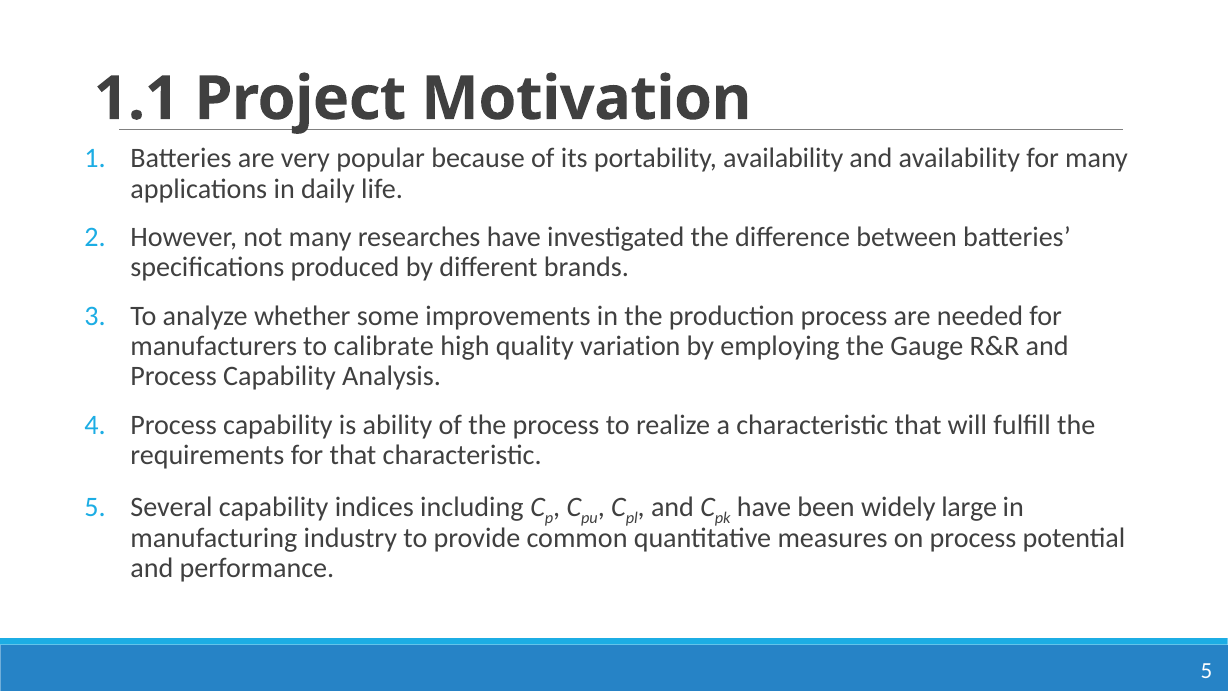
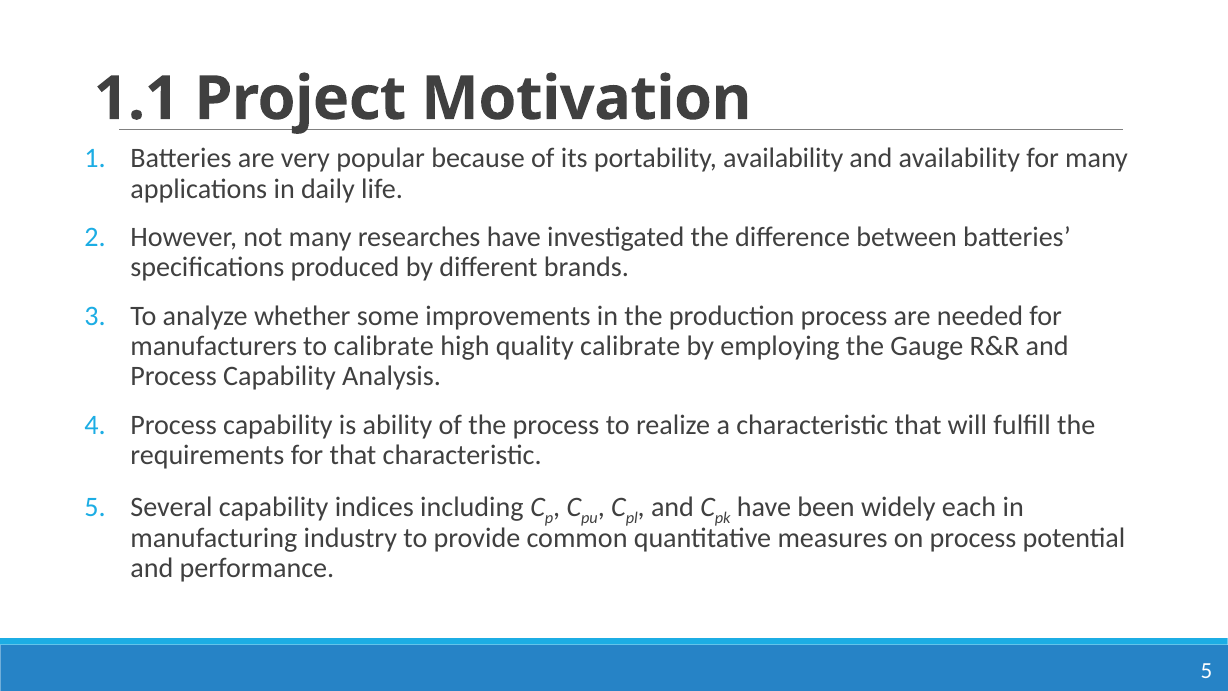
quality variation: variation -> calibrate (630, 346)
large: large -> each (969, 507)
